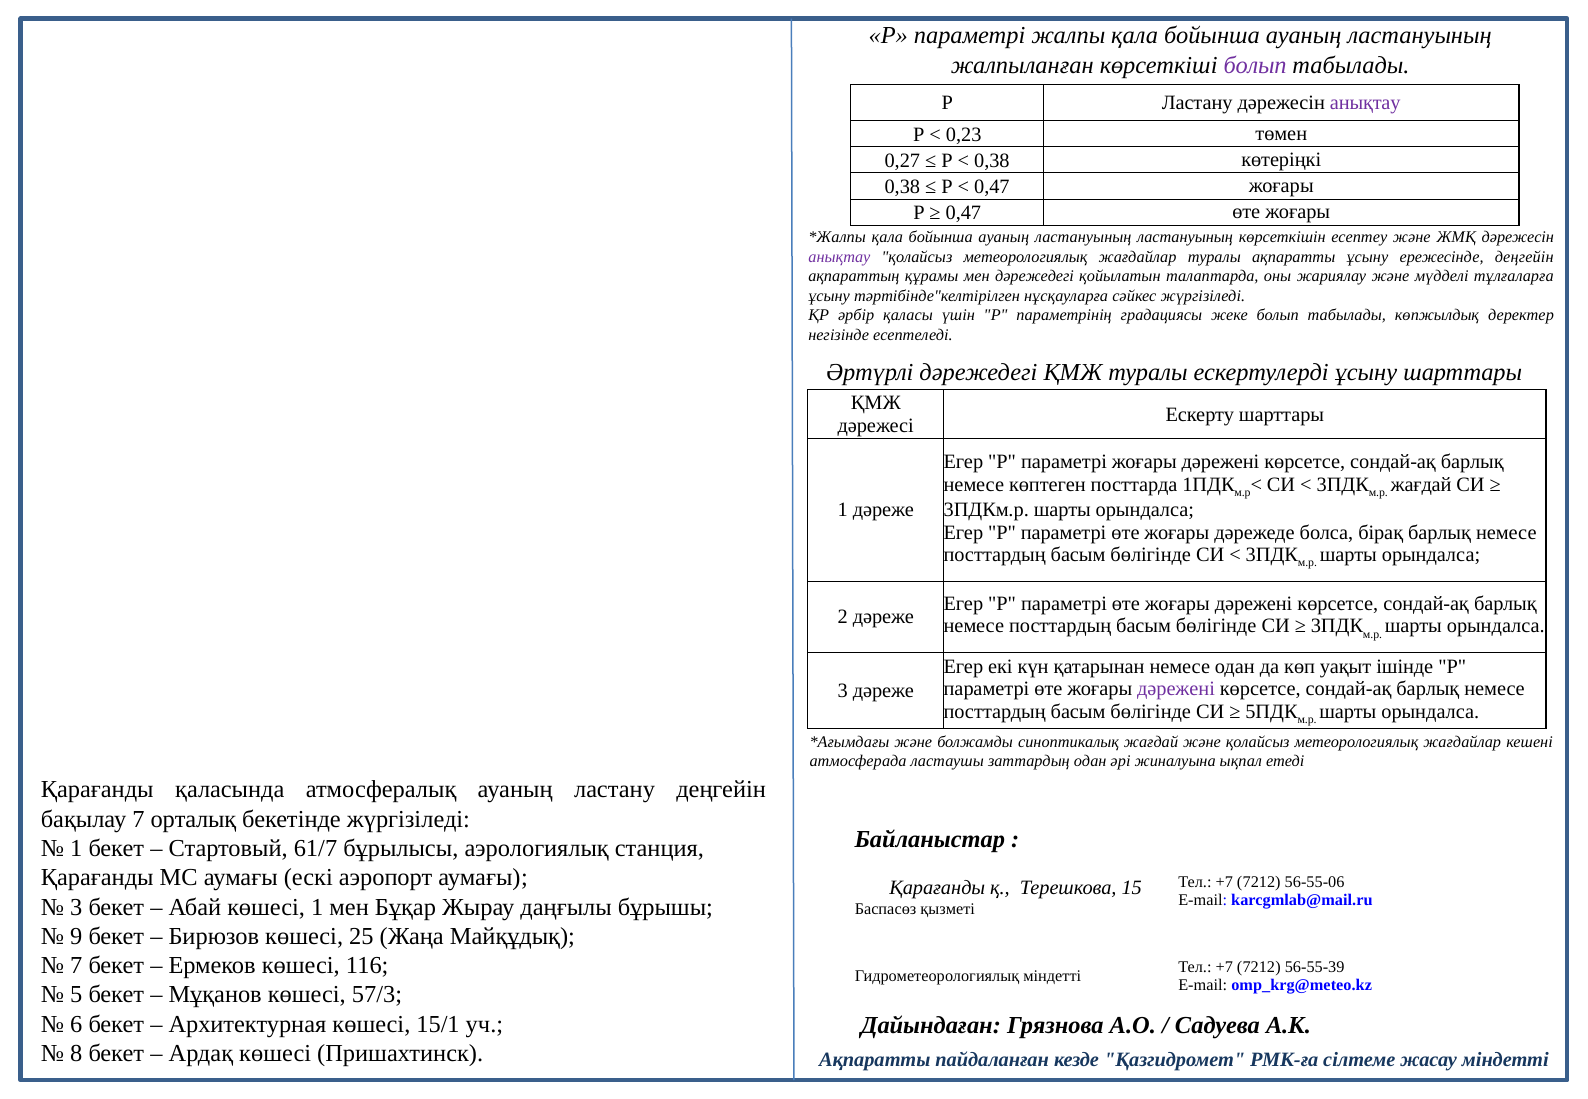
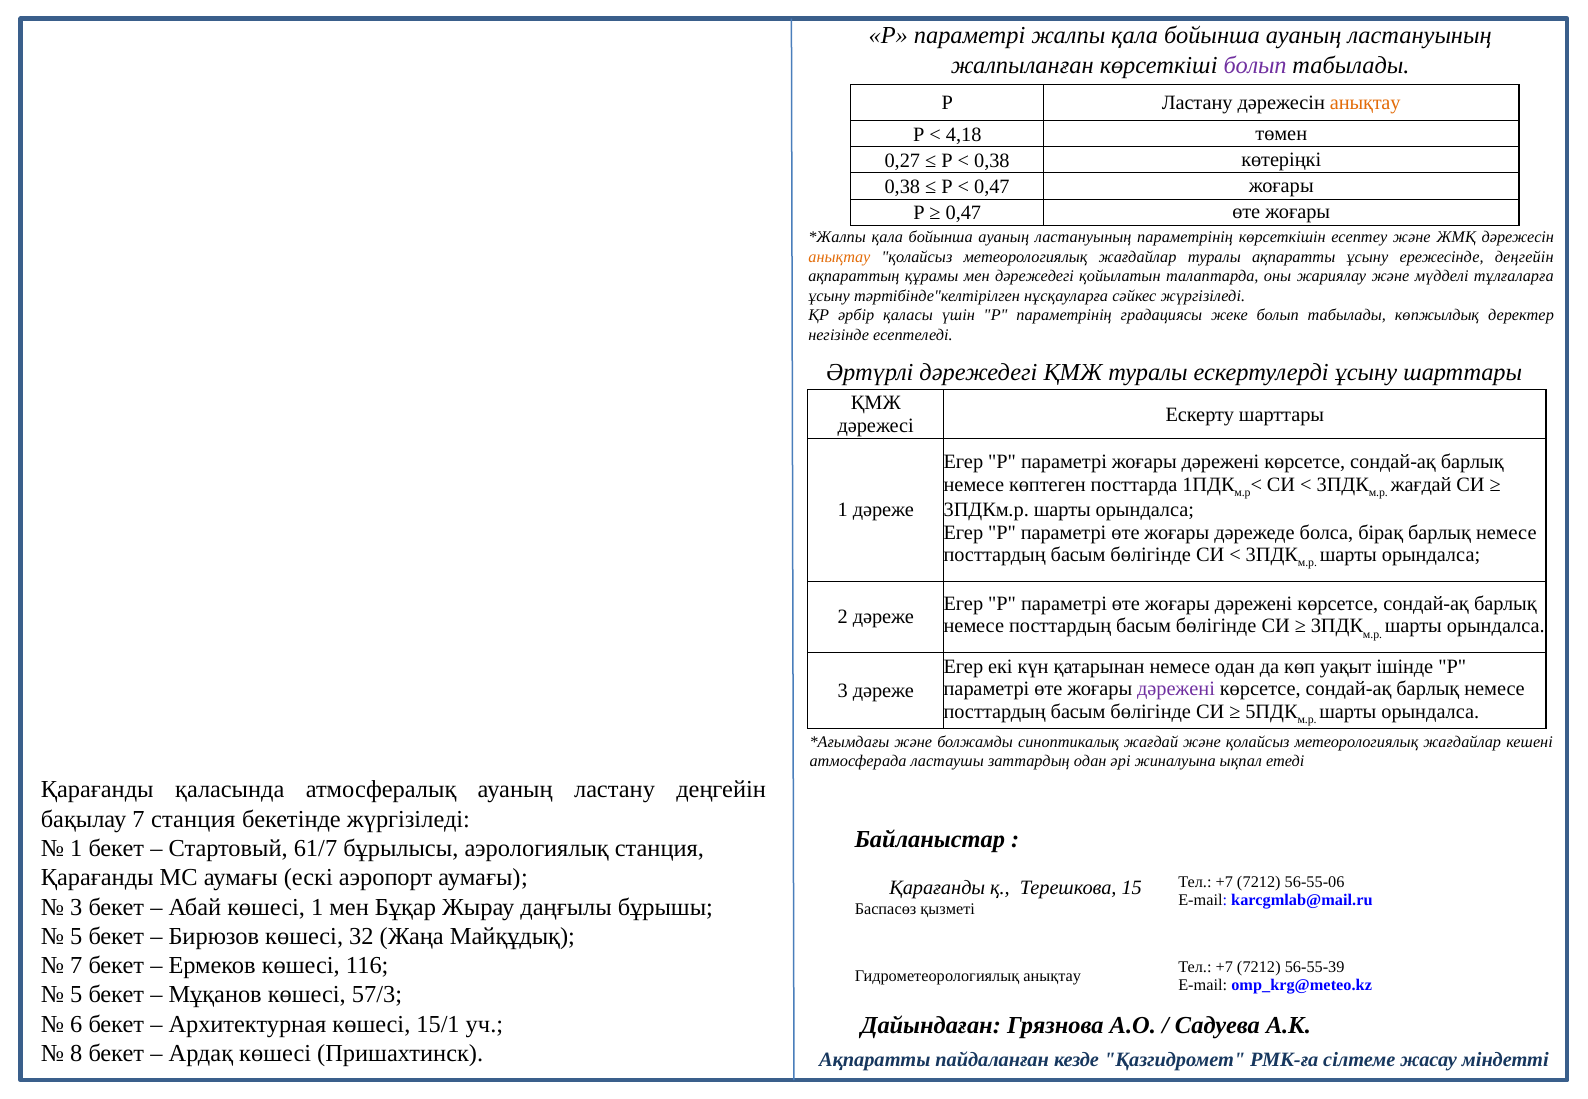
анықтау colour: purple -> orange (1365, 103)
0,23: 0,23 -> 4,18 (964, 134)
ластануының ластануының: ластануының -> параметрінің (1185, 237)
анықтау colour: purple -> orange (839, 257)
7 орталық: орталық -> станция (193, 819)
9: 9 -> 5 (76, 937)
25: 25 -> 32 (361, 937)
Гидрометеорологиялық міндетті: міндетті -> анықтау (1052, 976)
